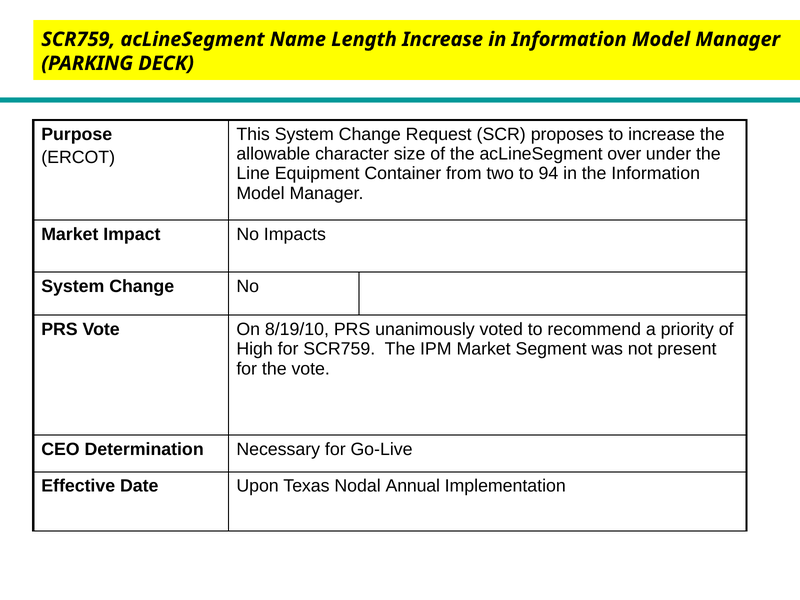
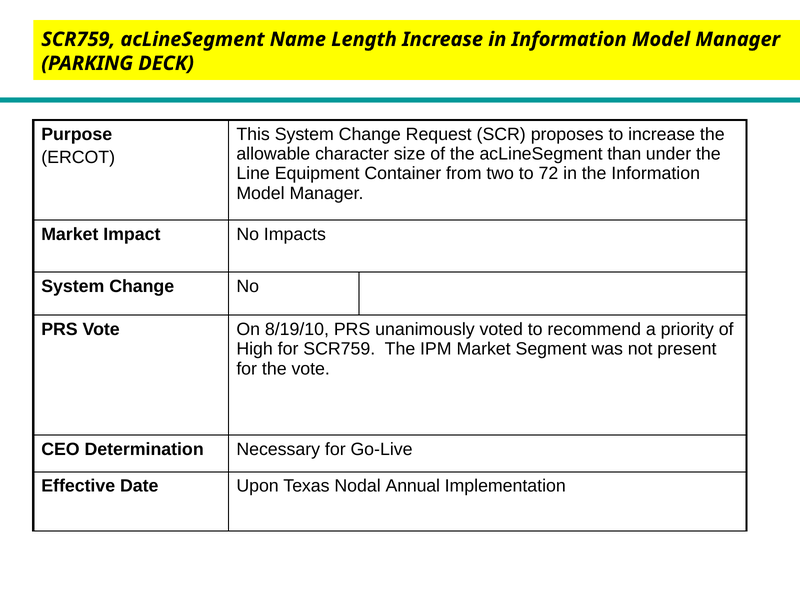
over: over -> than (624, 154)
94: 94 -> 72 (548, 174)
